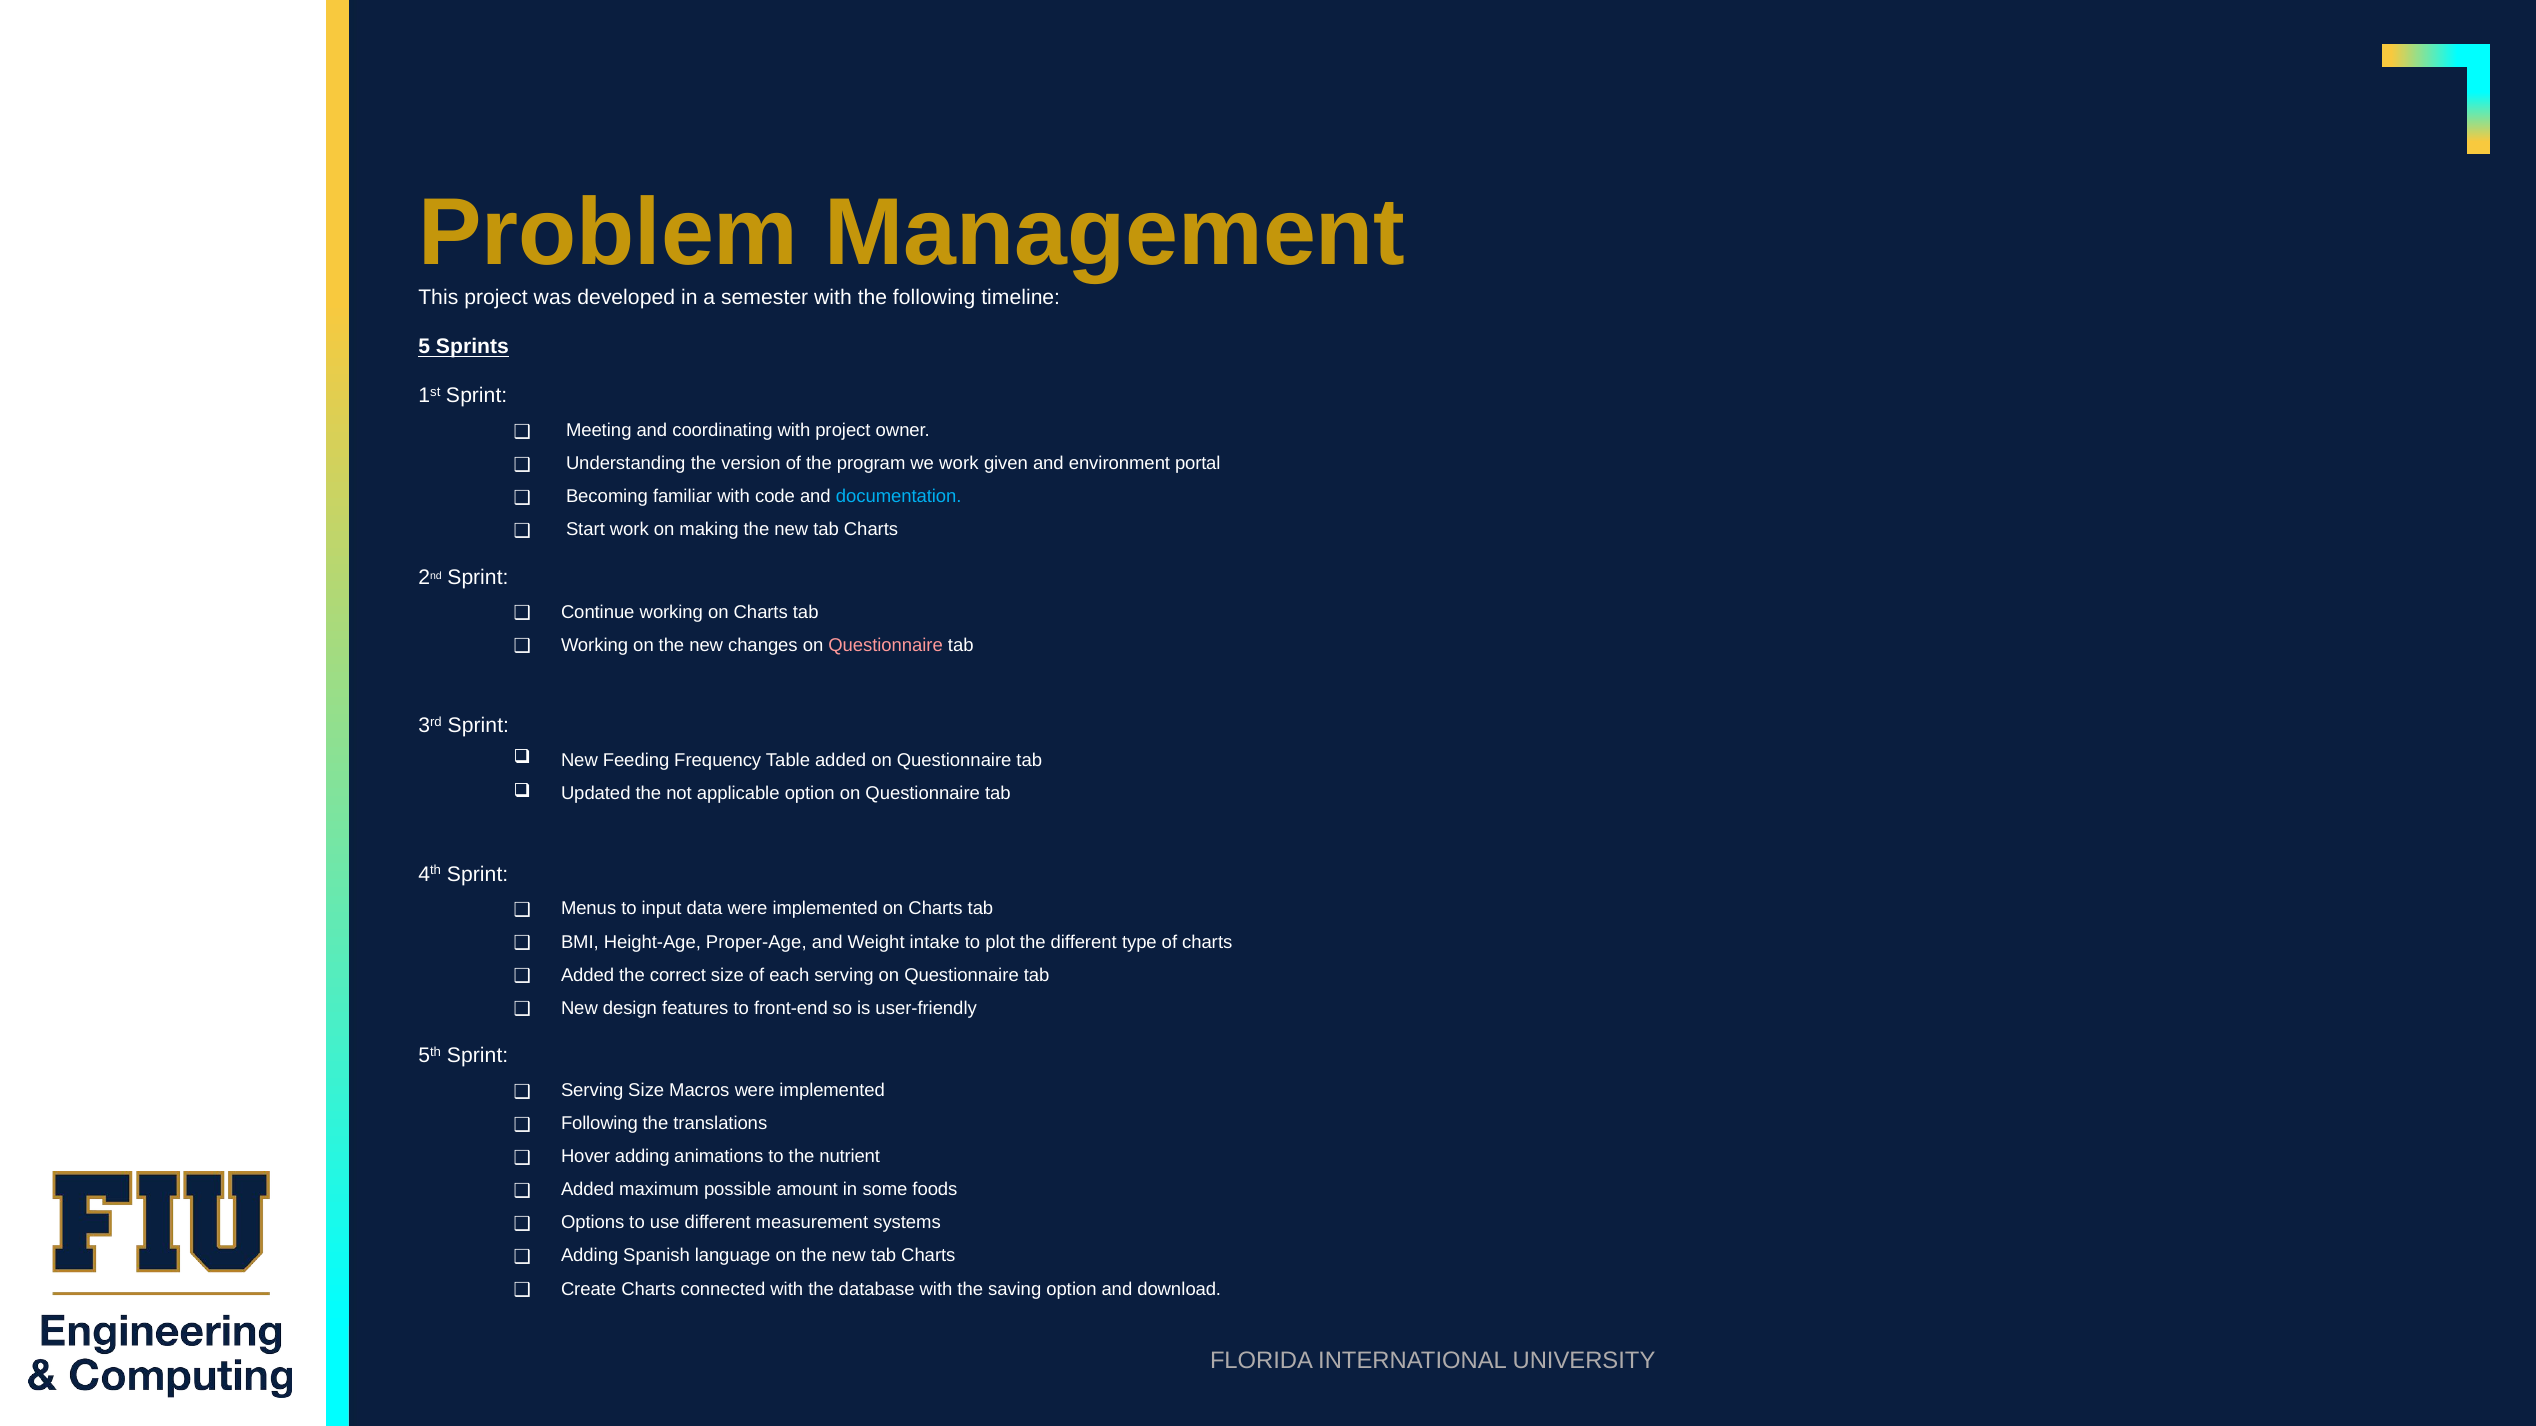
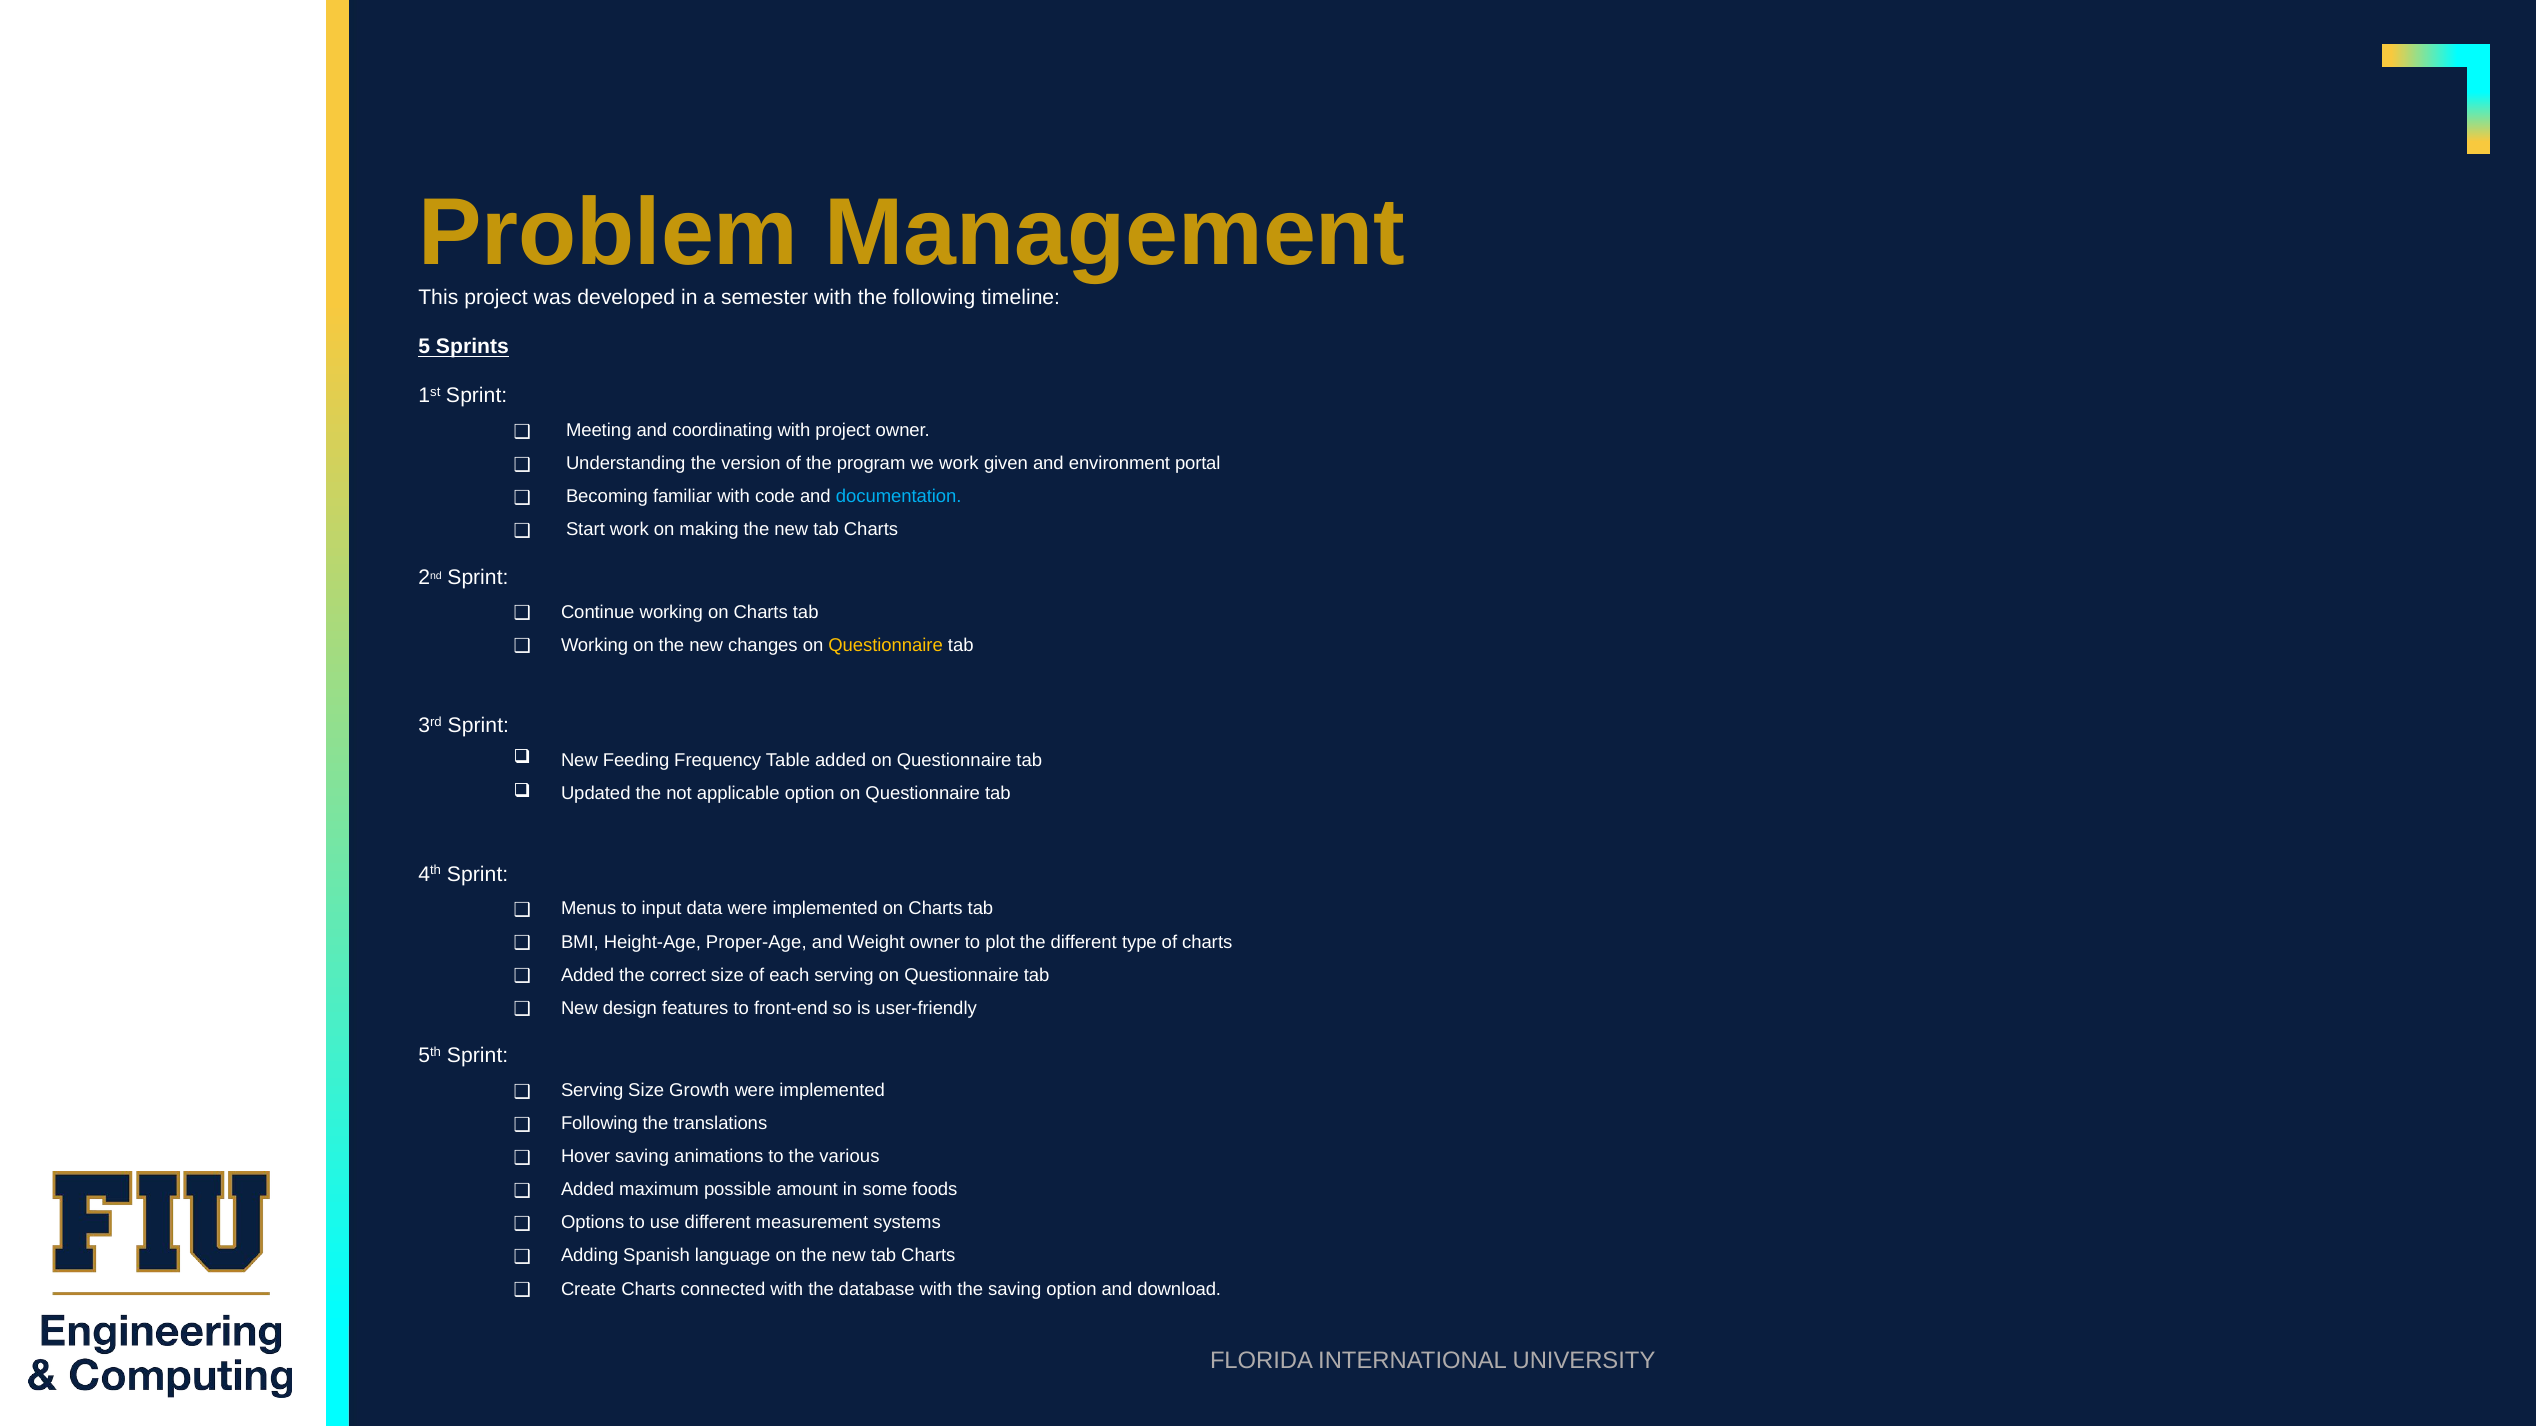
Questionnaire colour: pink -> yellow (886, 645)
Weight intake: intake -> owner (935, 942)
Macros: Macros -> Growth (699, 1091)
Hover adding: adding -> saving (642, 1157)
nutrient: nutrient -> various (850, 1157)
